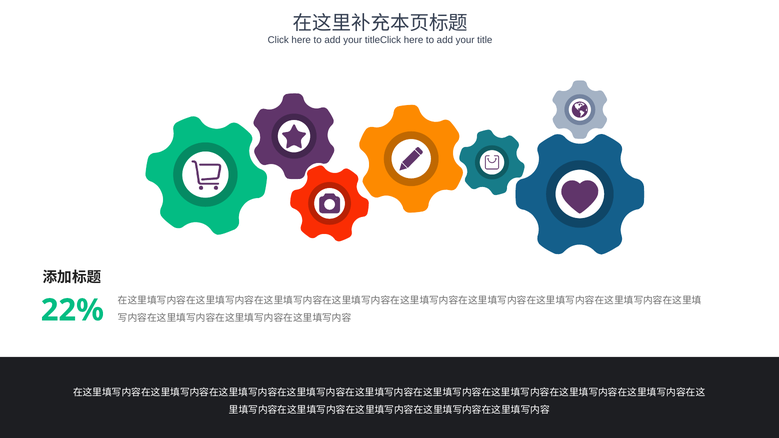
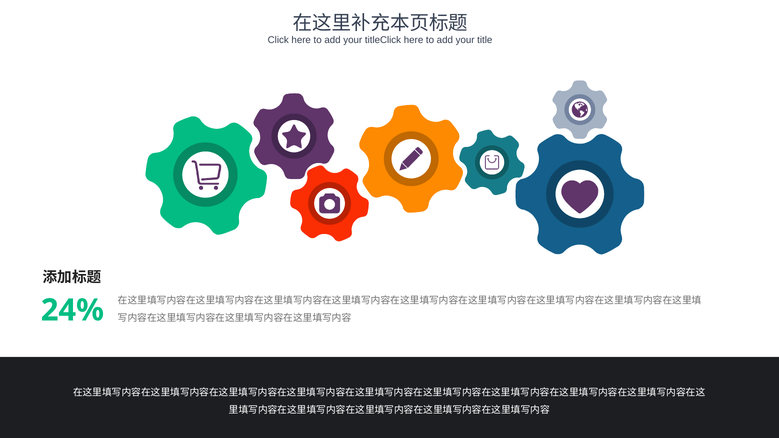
22%: 22% -> 24% (72, 310)
